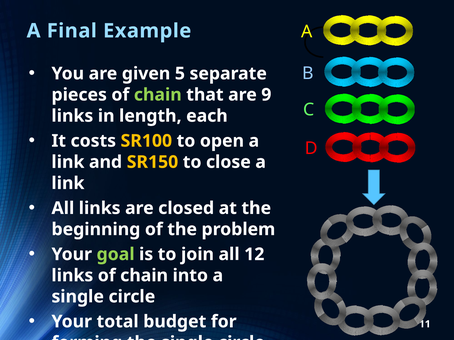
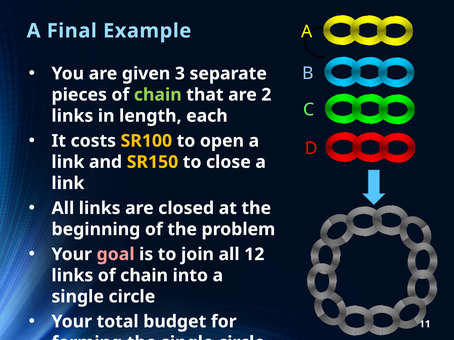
5: 5 -> 3 (180, 74)
9: 9 -> 2 (266, 95)
goal colour: light green -> pink (116, 255)
